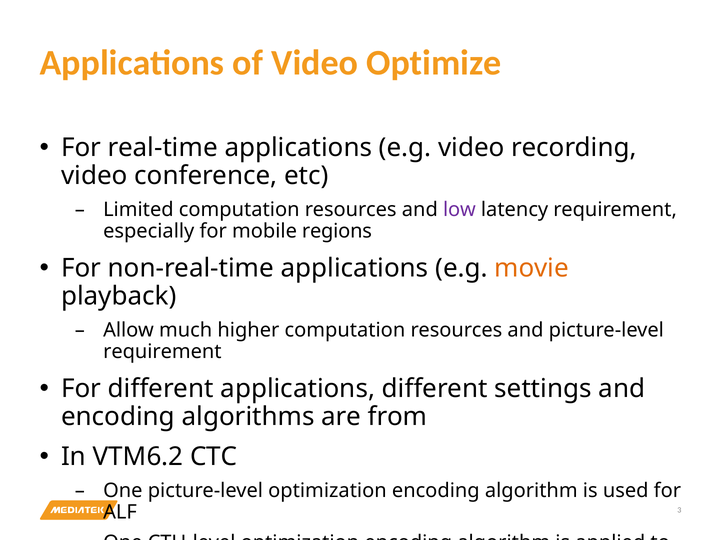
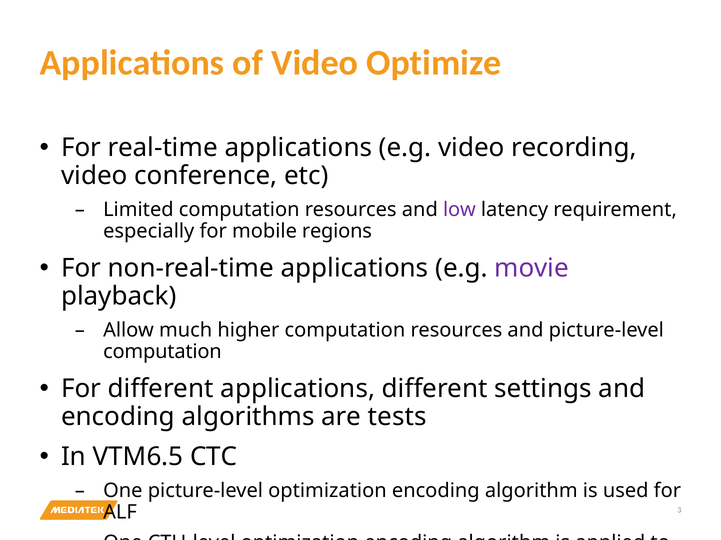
movie colour: orange -> purple (532, 269)
requirement: requirement -> computation (162, 352)
from: from -> tests (397, 417)
VTM6.2: VTM6.2 -> VTM6.5 (138, 457)
